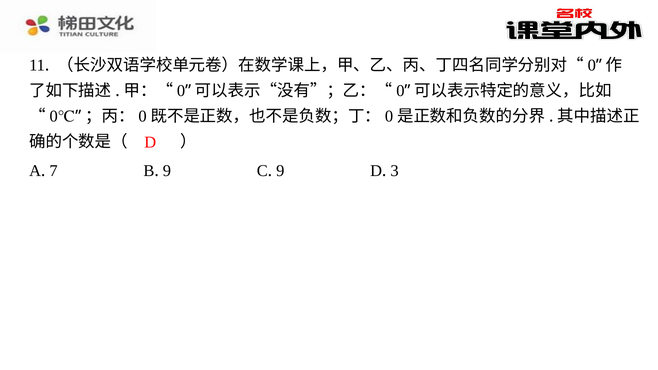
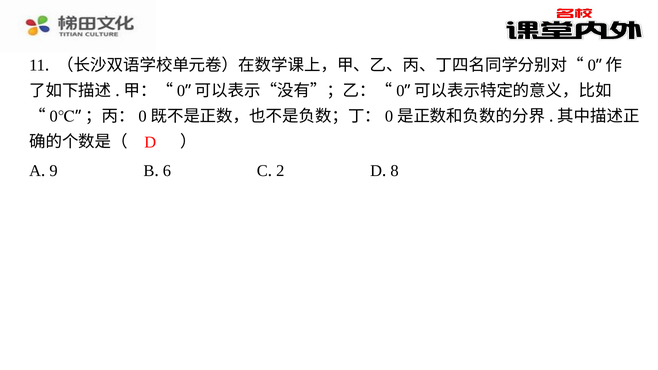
7: 7 -> 9 (54, 171)
9: 9 -> 6 (167, 171)
9: 9 -> 2 (280, 171)
3: 3 -> 8 (395, 171)
